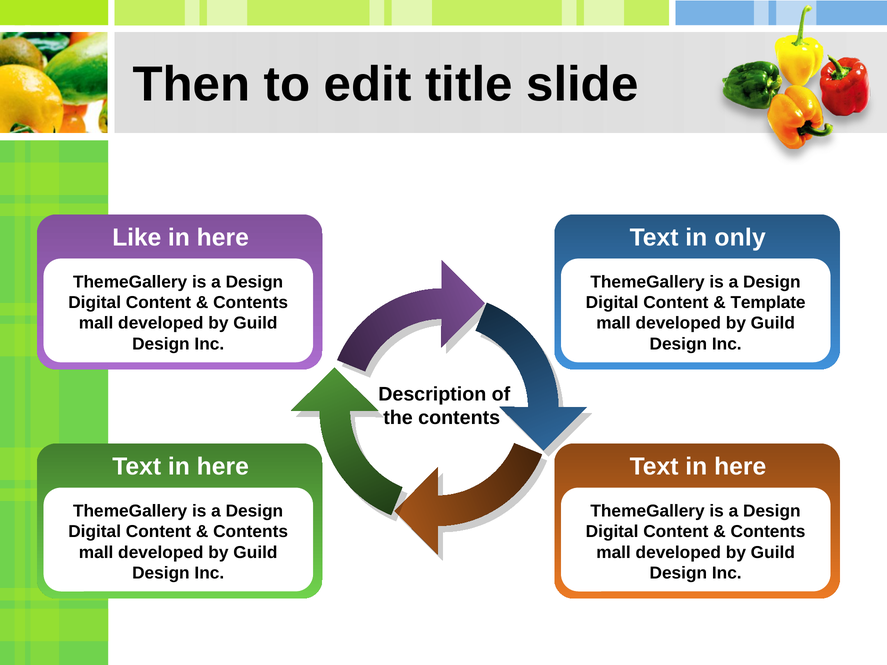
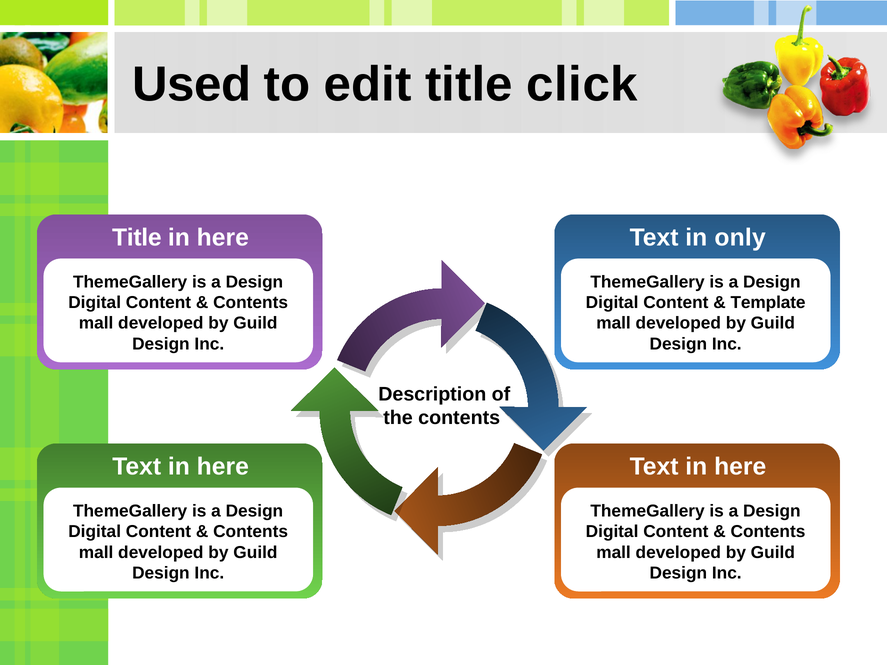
Then: Then -> Used (192, 85)
slide: slide -> click (582, 85)
Like: Like -> Title (137, 238)
